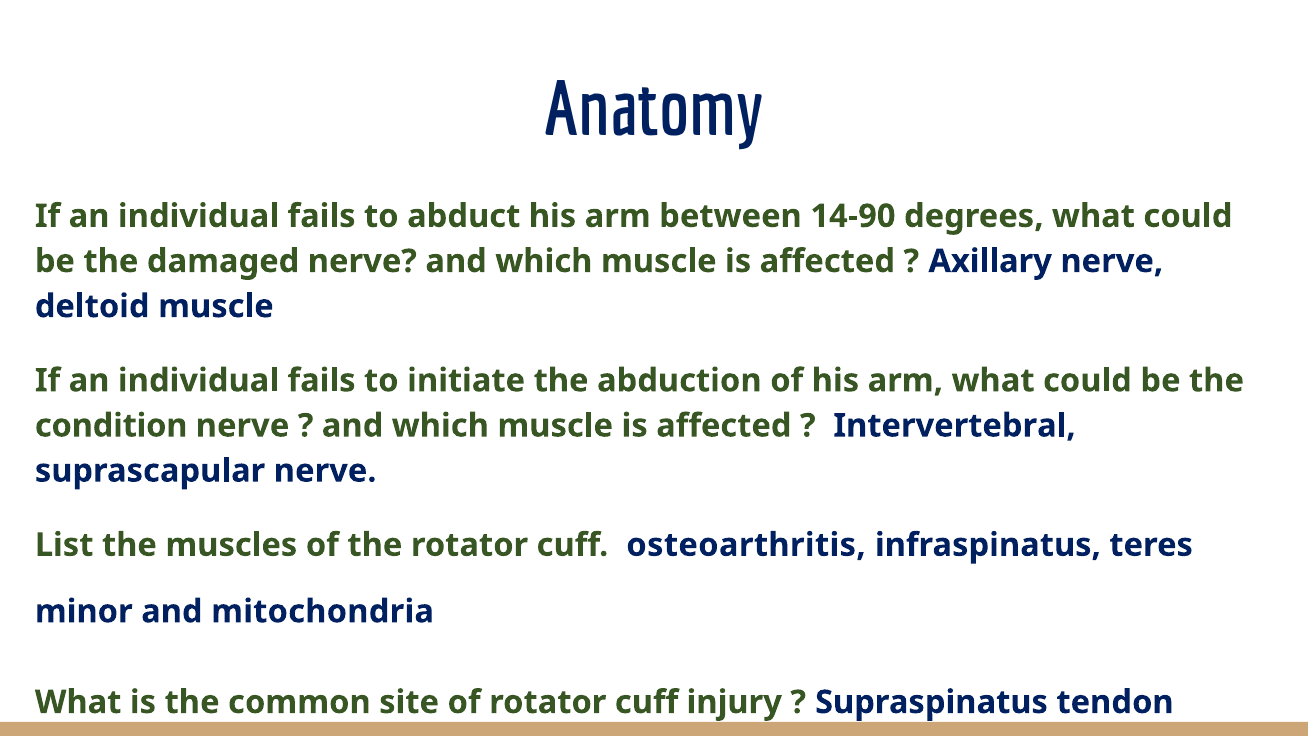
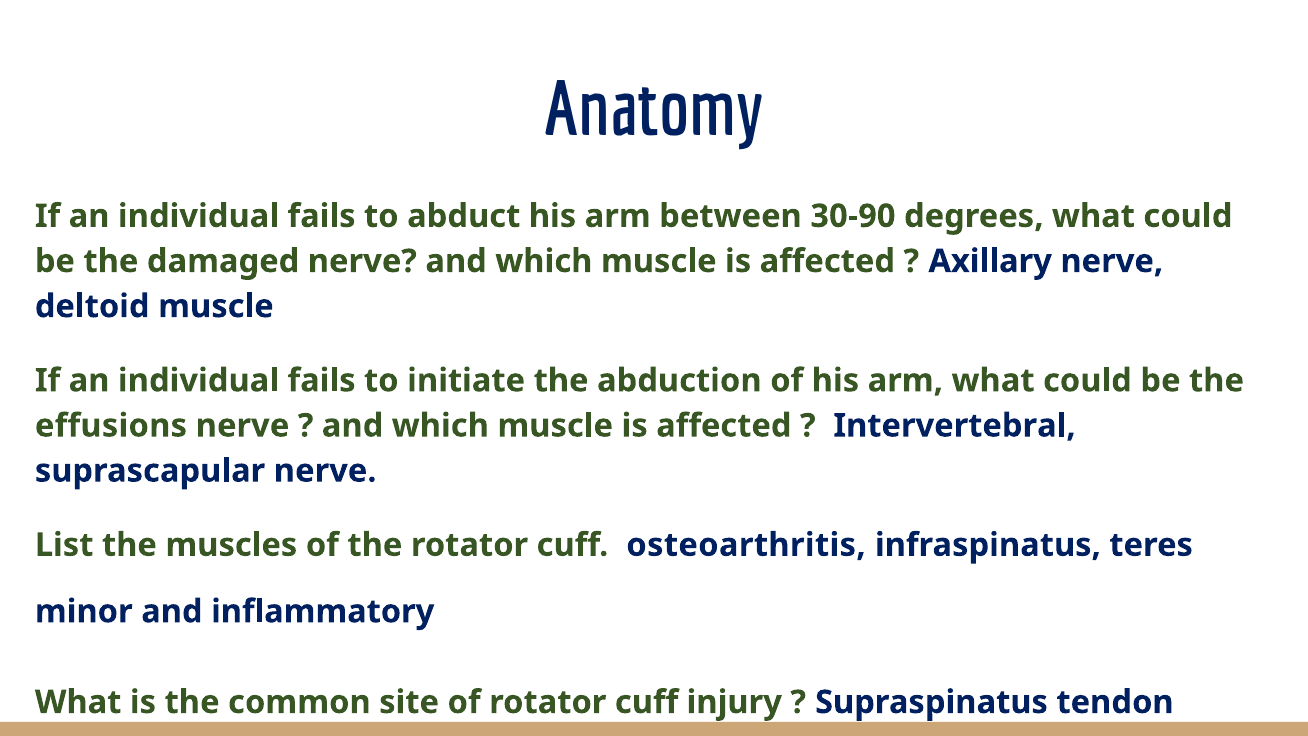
14-90: 14-90 -> 30-90 (853, 216)
condition: condition -> effusions (111, 426)
mitochondria: mitochondria -> inflammatory (323, 611)
